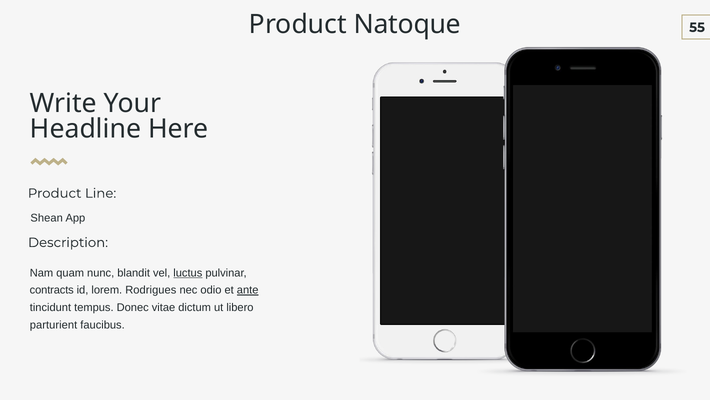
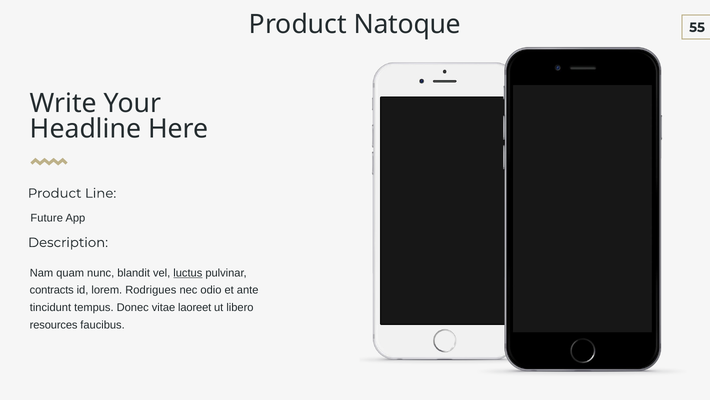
Shean: Shean -> Future (47, 218)
ante underline: present -> none (248, 290)
dictum: dictum -> laoreet (195, 307)
parturient: parturient -> resources (54, 324)
